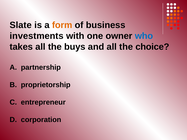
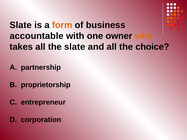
investments: investments -> accountable (37, 36)
who colour: blue -> orange (144, 36)
the buys: buys -> slate (75, 47)
